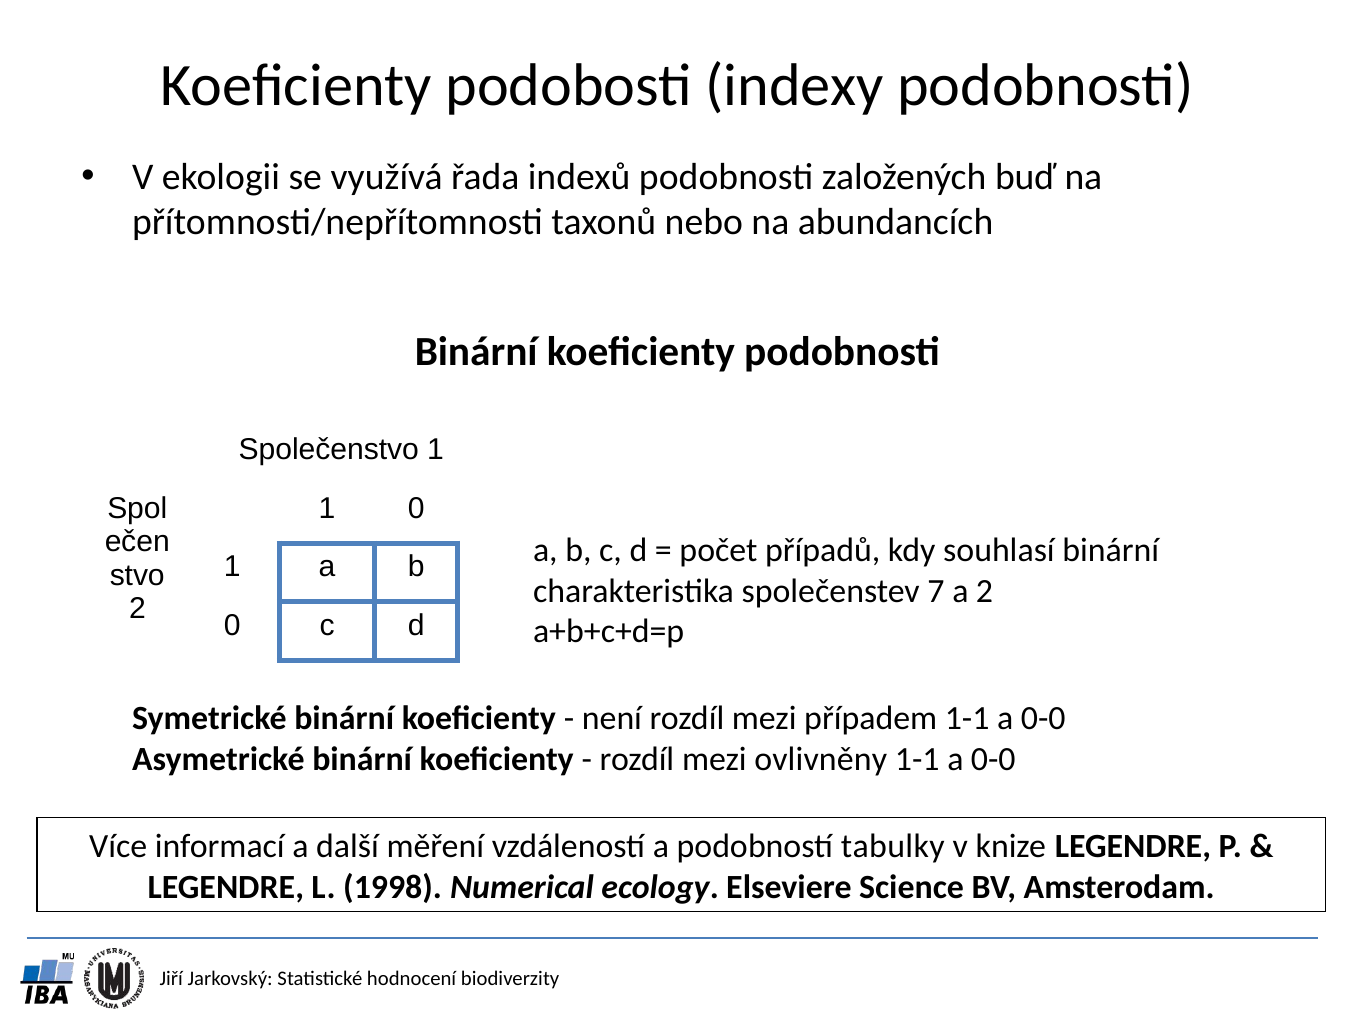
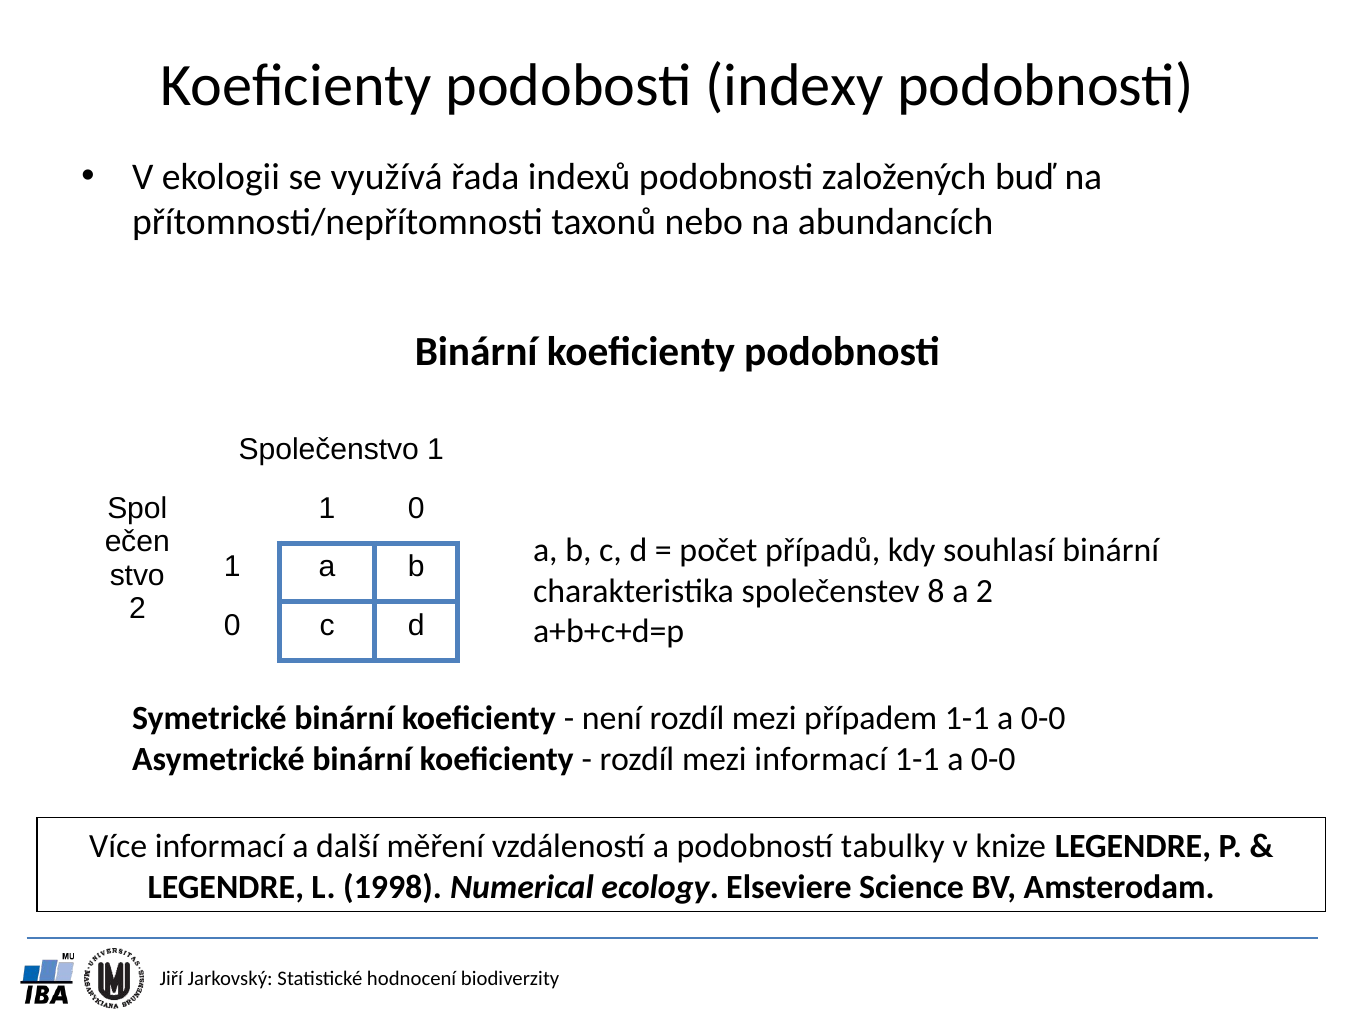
7: 7 -> 8 (936, 591)
mezi ovlivněny: ovlivněny -> informací (821, 759)
